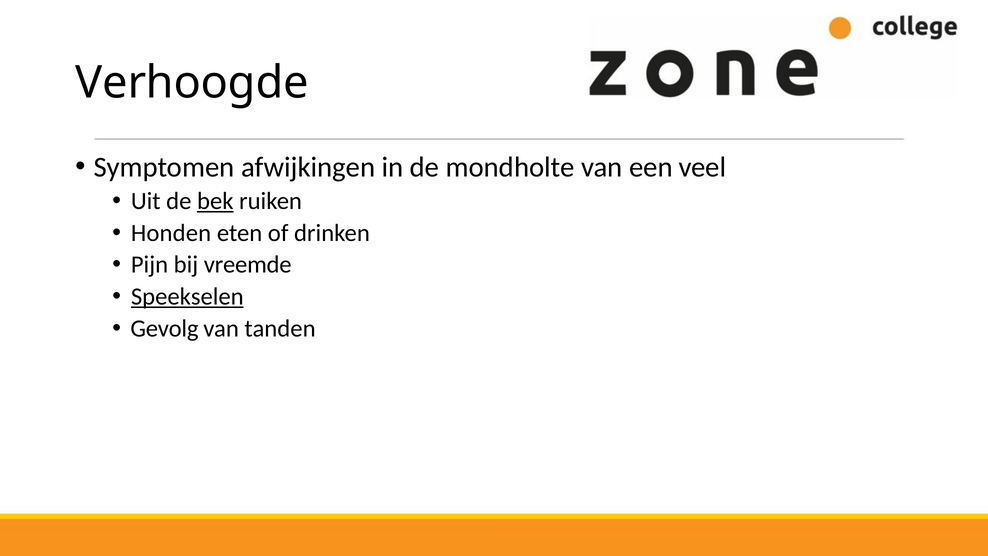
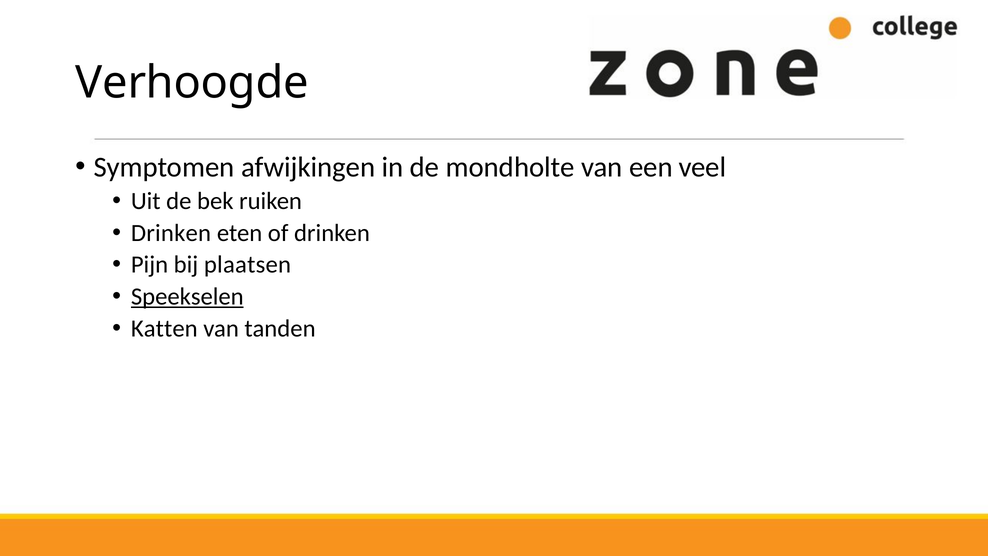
bek underline: present -> none (215, 201)
Honden: Honden -> Drinken (171, 233)
vreemde: vreemde -> plaatsen (247, 265)
Gevolg: Gevolg -> Katten (164, 328)
